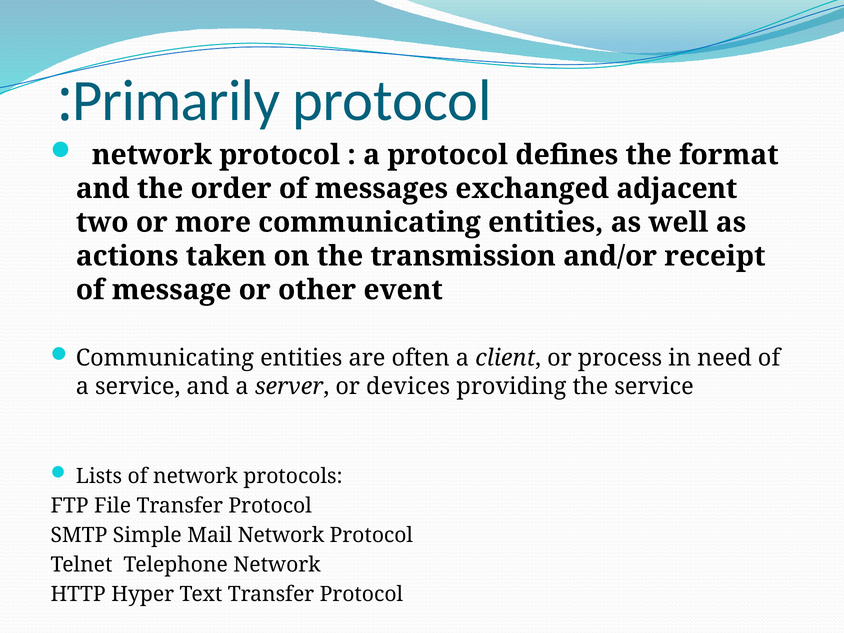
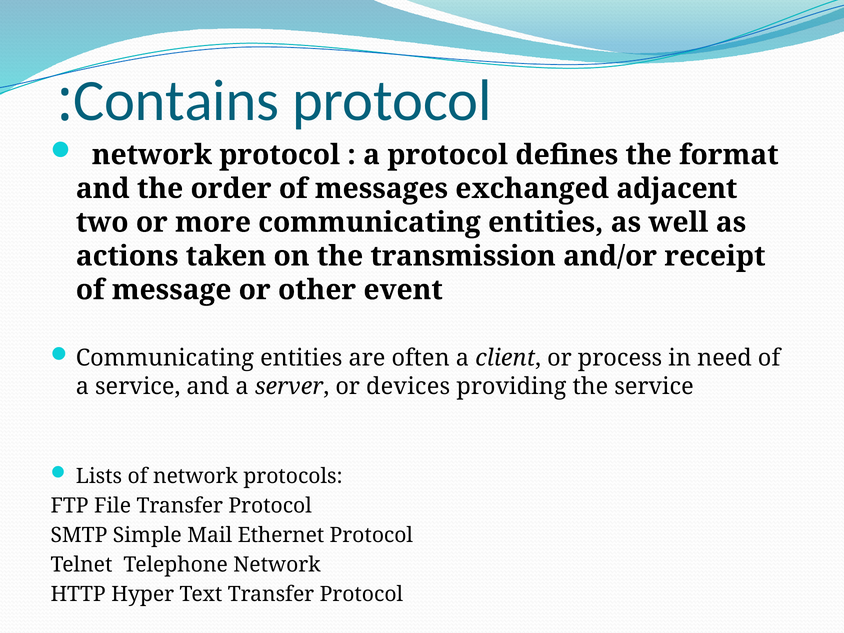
Primarily: Primarily -> Contains (176, 101)
Mail Network: Network -> Ethernet (281, 535)
